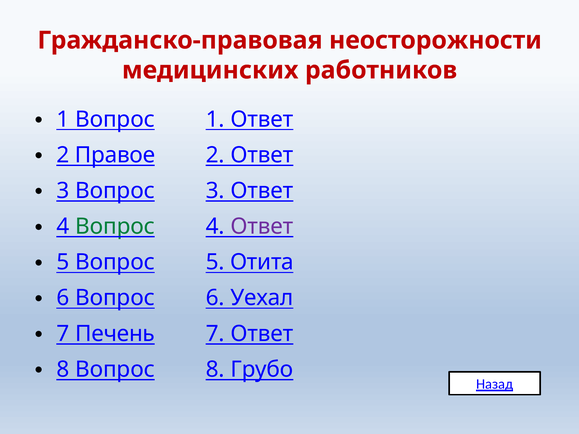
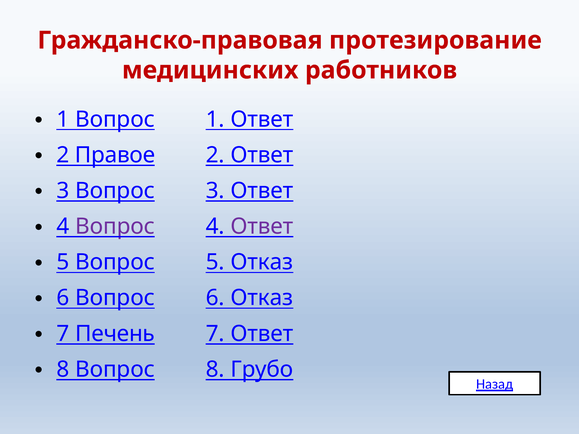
неосторожности: неосторожности -> протезирование (435, 40)
Вопрос colour: green -> purple (115, 227)
5 Отита: Отита -> Отказ (262, 262)
6 Уехал: Уехал -> Отказ (262, 298)
